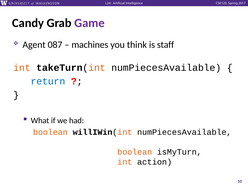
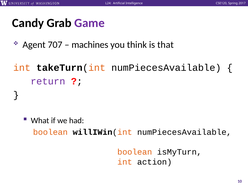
087: 087 -> 707 (55, 45)
staff: staff -> that (165, 45)
return colour: blue -> purple (48, 81)
